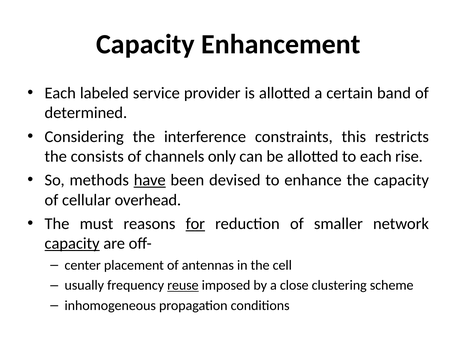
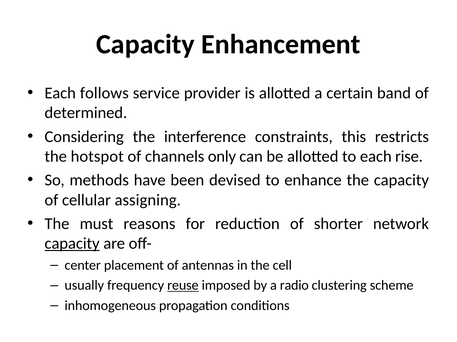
labeled: labeled -> follows (104, 93)
consists: consists -> hotspot (97, 157)
have underline: present -> none (150, 181)
overhead: overhead -> assigning (148, 200)
for underline: present -> none (195, 224)
smaller: smaller -> shorter (338, 224)
close: close -> radio (294, 286)
